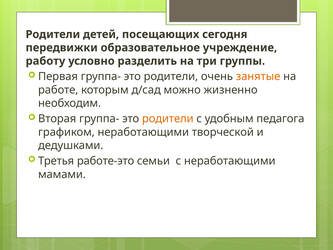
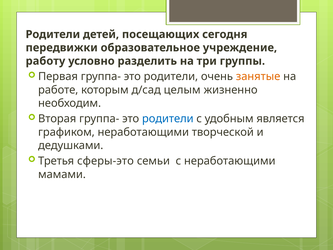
можно: можно -> целым (182, 90)
родители colour: orange -> blue (168, 119)
педагога: педагога -> является (280, 119)
работе-это: работе-это -> сферы-это (105, 161)
